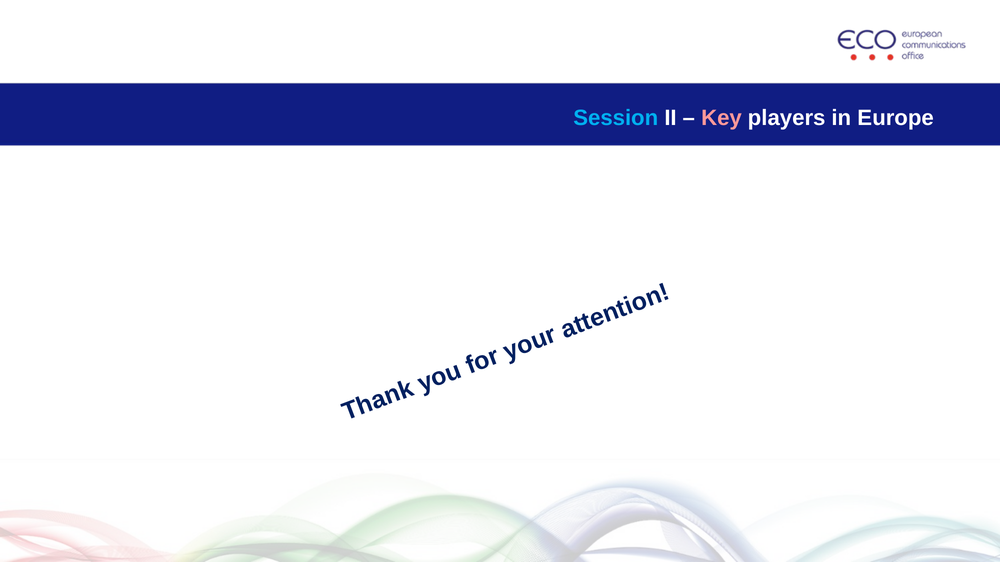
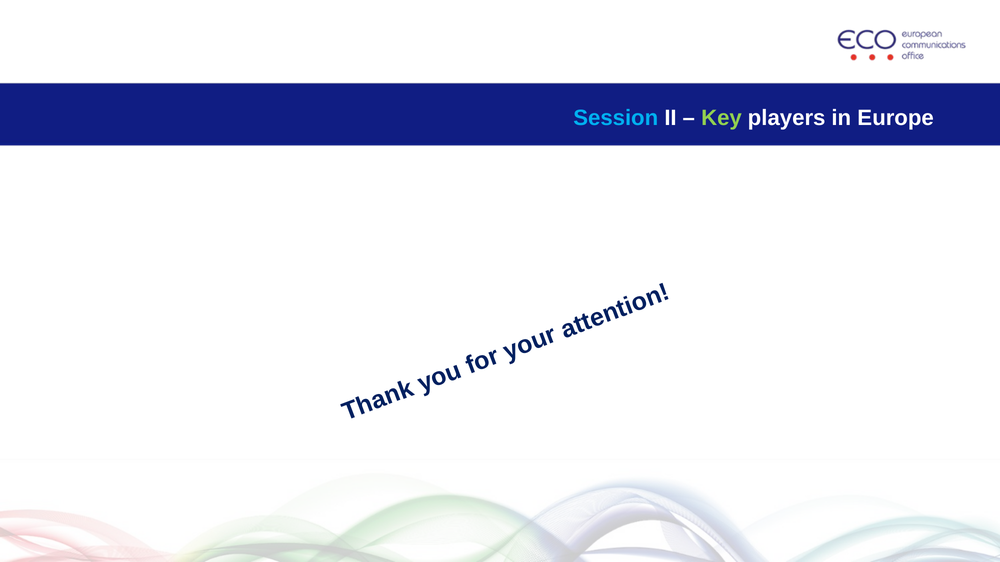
Key colour: pink -> light green (721, 118)
